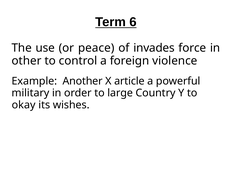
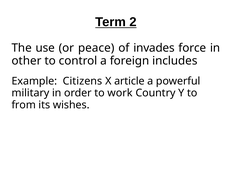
6: 6 -> 2 (133, 22)
violence: violence -> includes (175, 61)
Another: Another -> Citizens (83, 81)
large: large -> work (120, 93)
okay: okay -> from (24, 105)
